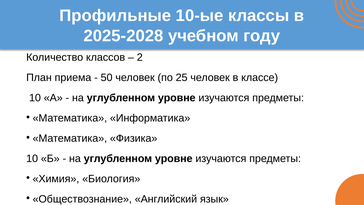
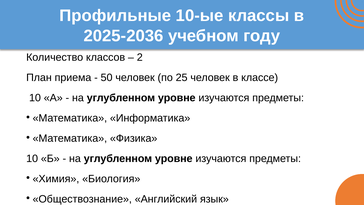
2025-2028: 2025-2028 -> 2025-2036 (123, 36)
